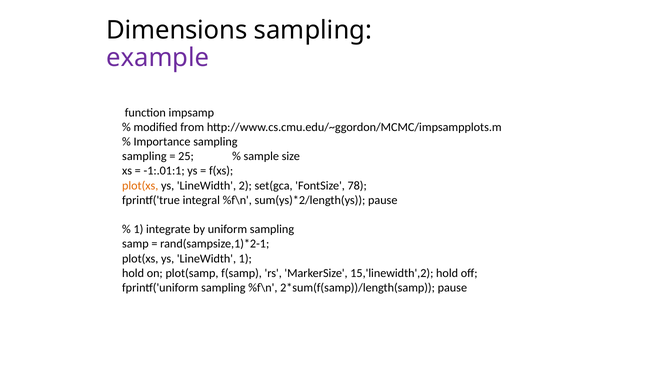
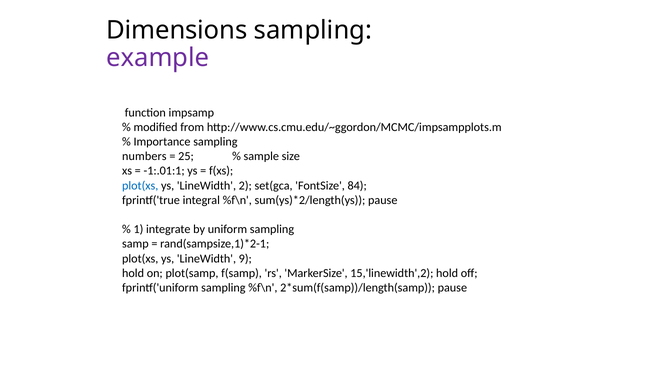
sampling: sampling -> numbers (144, 156)
plot(xs colour: orange -> blue (140, 185)
78: 78 -> 84 (357, 185)
LineWidth 1: 1 -> 9 (245, 258)
